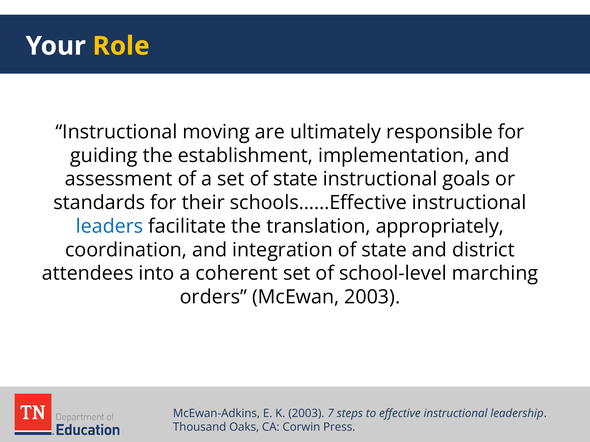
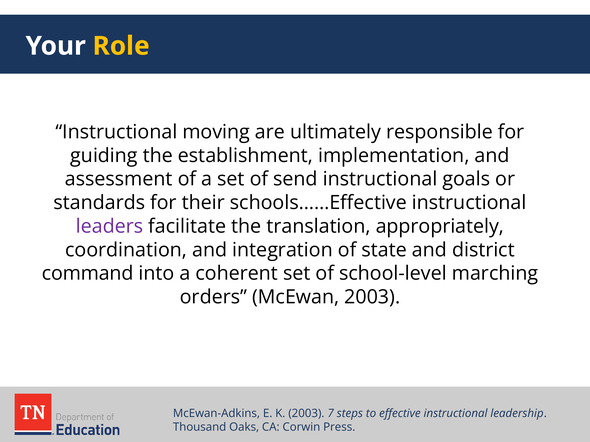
set of state: state -> send (295, 179)
leaders colour: blue -> purple (110, 227)
attendees: attendees -> command (88, 274)
